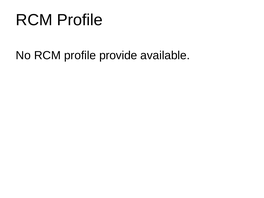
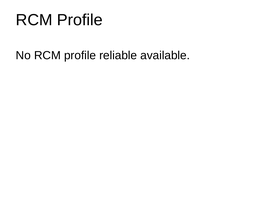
provide: provide -> reliable (118, 55)
